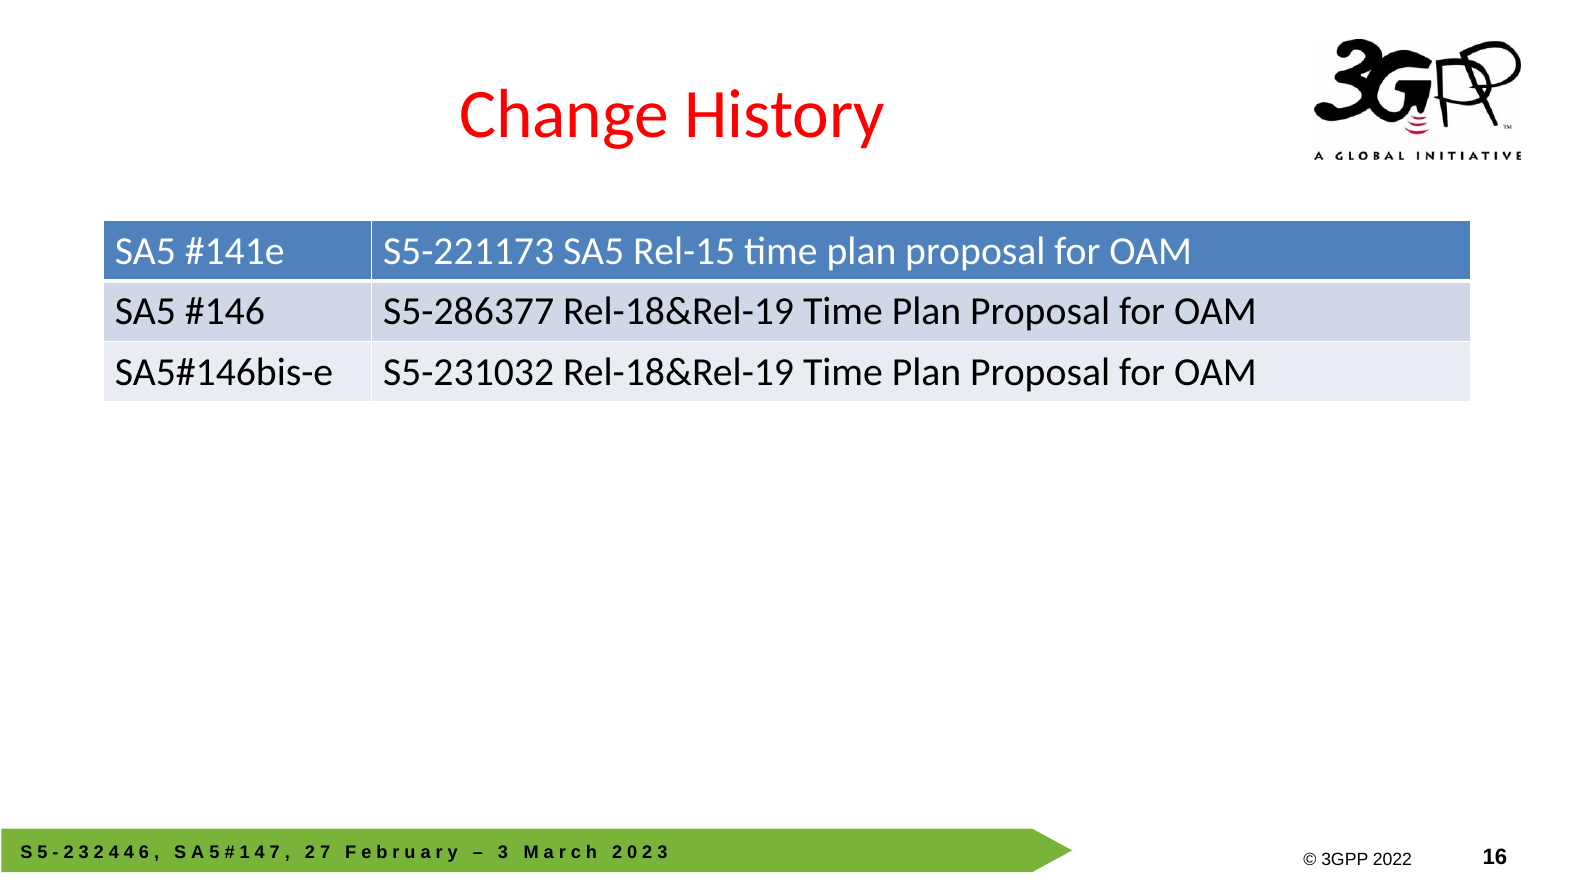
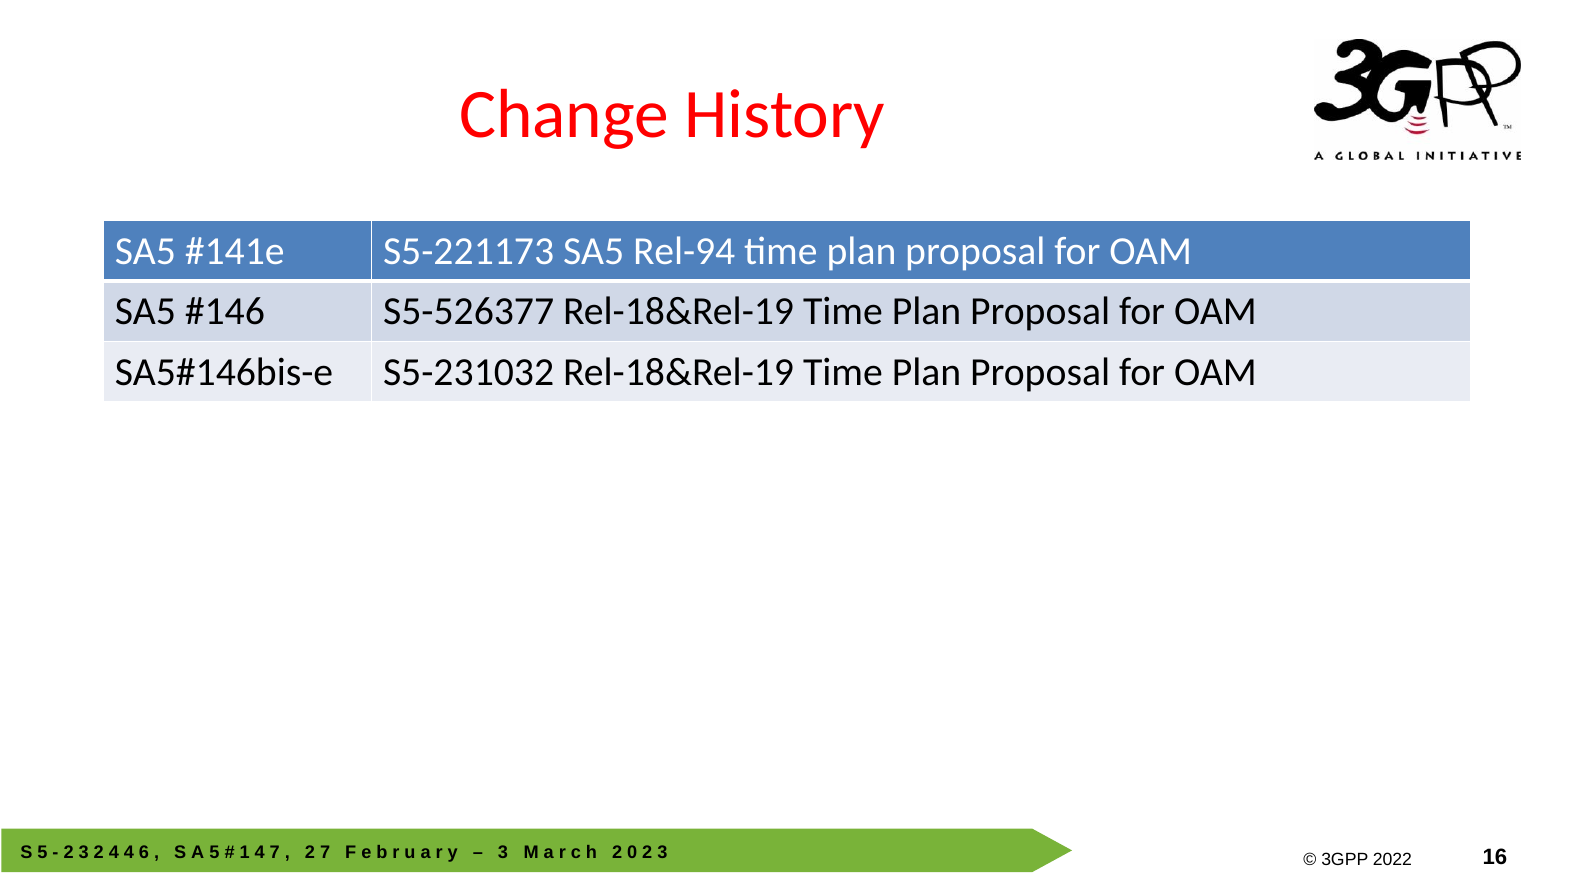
Rel-15: Rel-15 -> Rel-94 (684, 251)
S5-286377: S5-286377 -> S5-526377 (469, 311)
